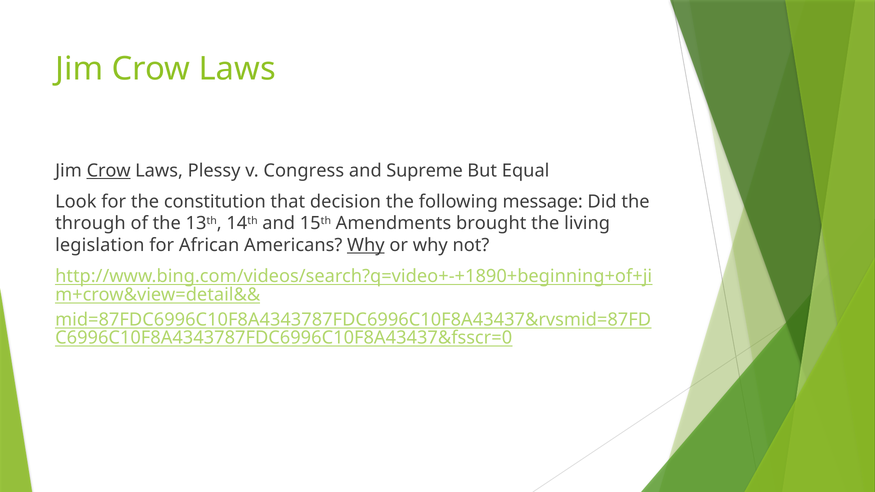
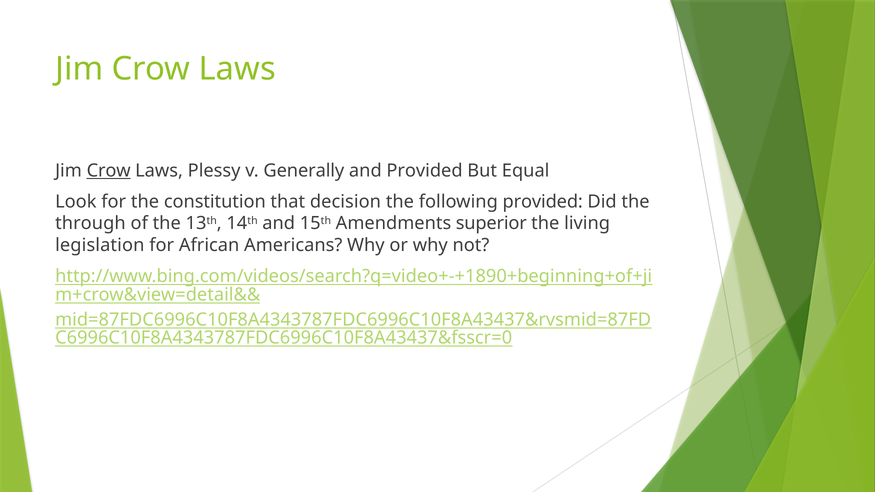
Congress: Congress -> Generally (304, 171)
and Supreme: Supreme -> Provided (425, 171)
following message: message -> provided (543, 202)
brought: brought -> superior (491, 224)
Why underline: present -> none (366, 245)
